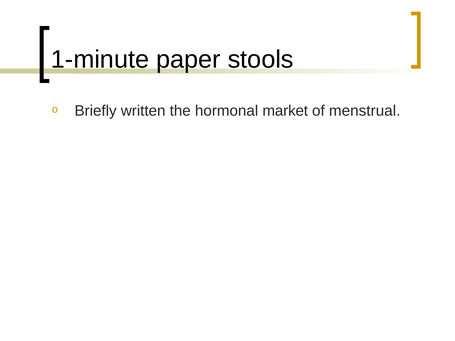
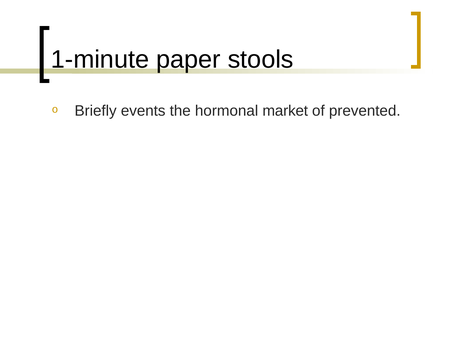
written: written -> events (143, 111)
menstrual: menstrual -> prevented (365, 111)
